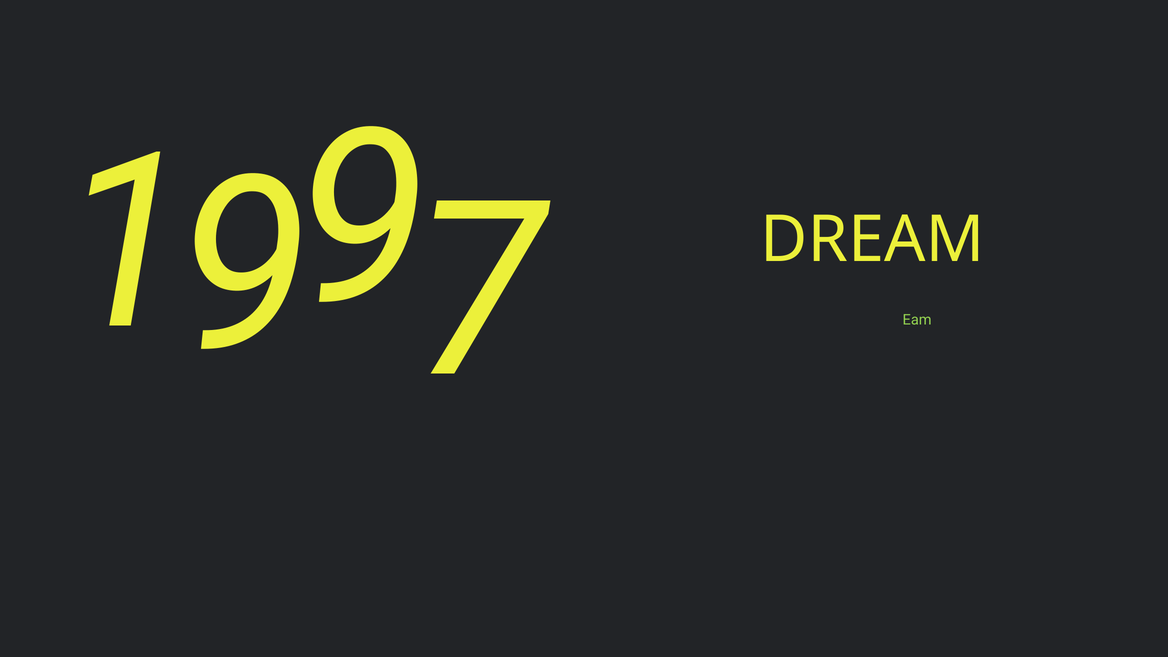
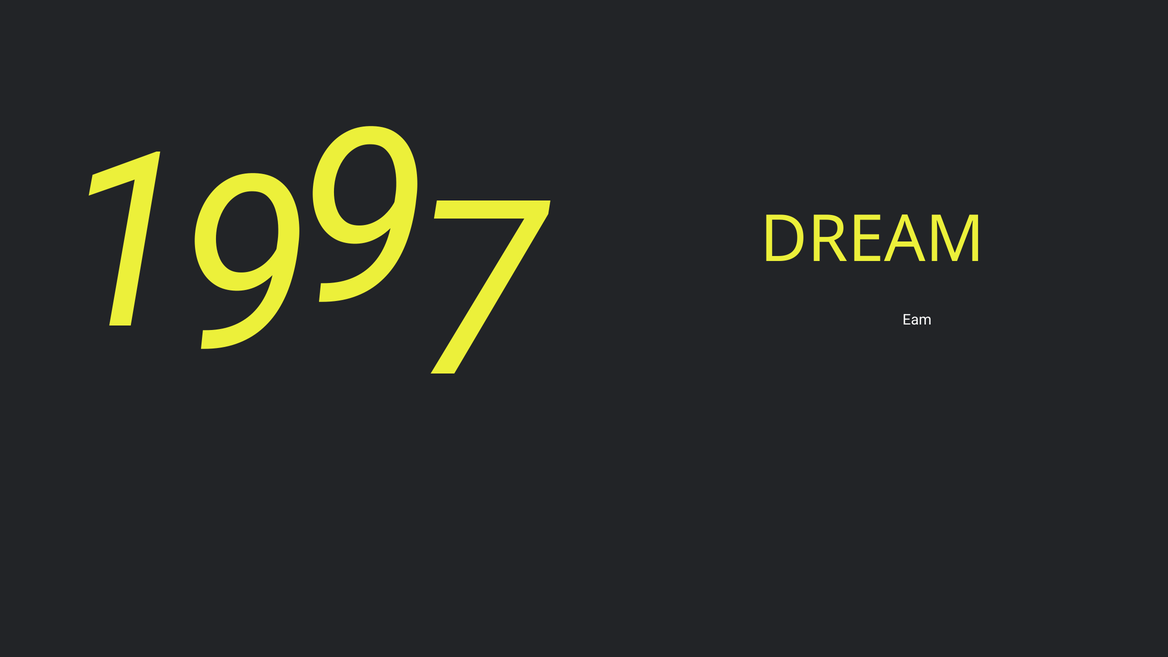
Eam colour: light green -> white (917, 320)
